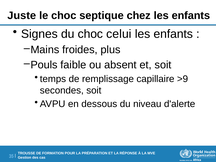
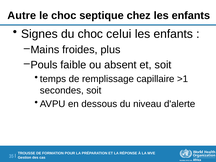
Juste: Juste -> Autre (22, 16)
>9: >9 -> >1 (183, 79)
